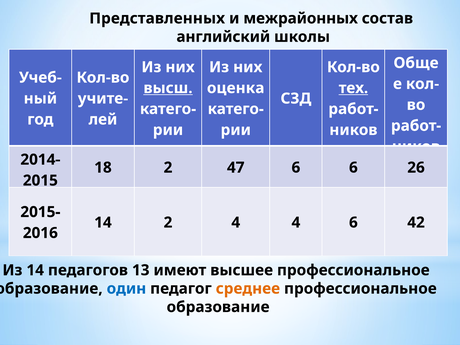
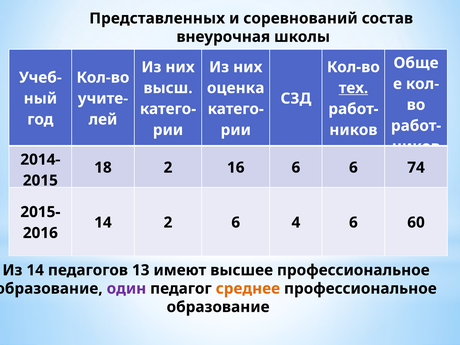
межрайонных: межрайонных -> соревнований (301, 18)
английский: английский -> внеурочная (223, 37)
высш underline: present -> none (168, 88)
47: 47 -> 16 (236, 168)
26: 26 -> 74 (416, 168)
2 4: 4 -> 6 (236, 222)
42: 42 -> 60 (416, 222)
один colour: blue -> purple (126, 289)
